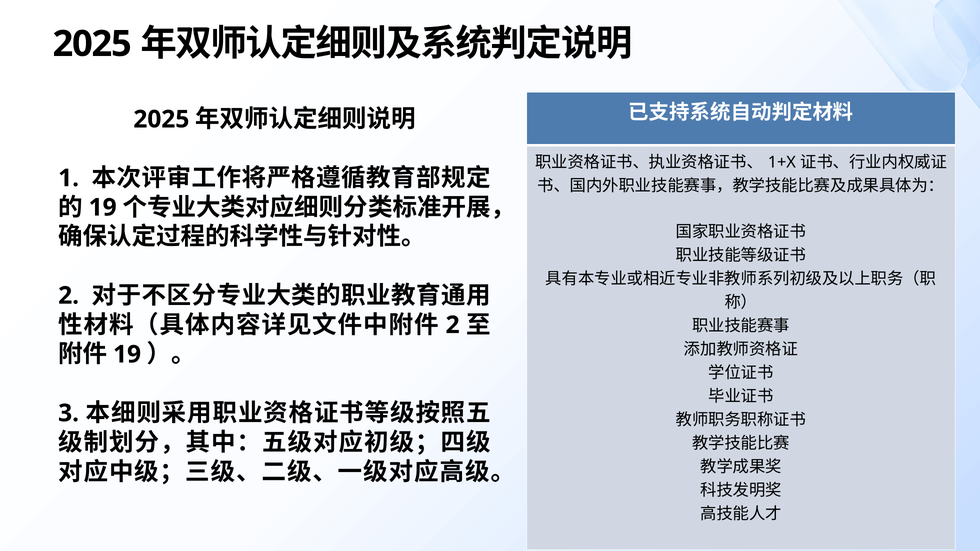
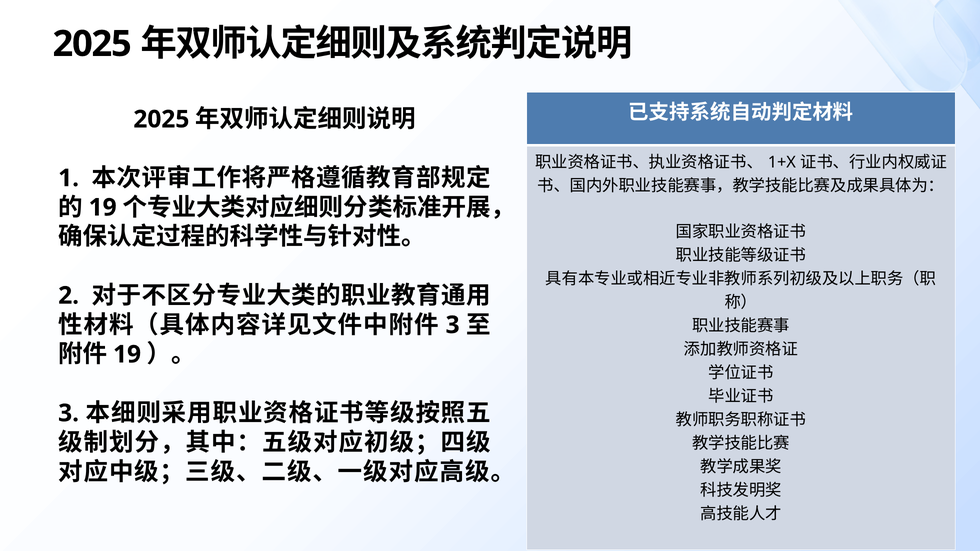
2: 2 -> 3 (453, 325)
